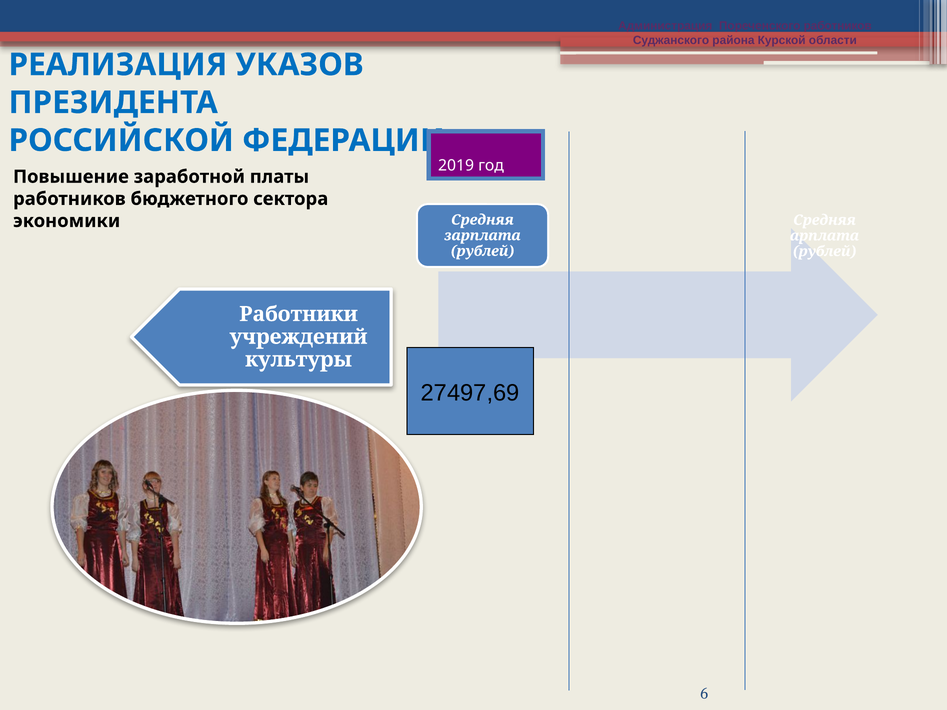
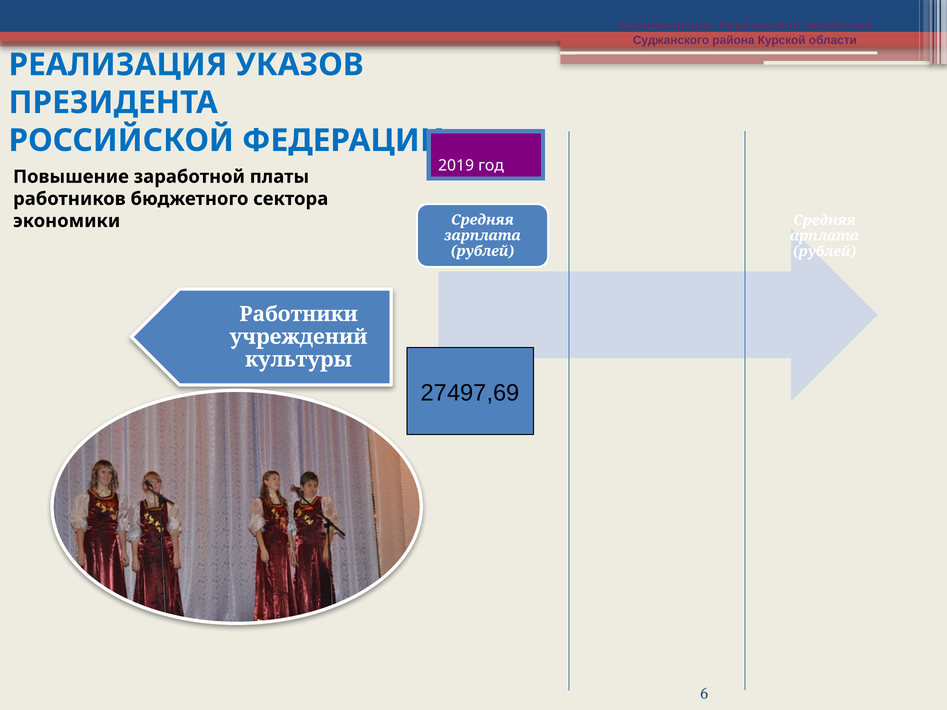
Пореченского работников: работников -> заработной (838, 26)
